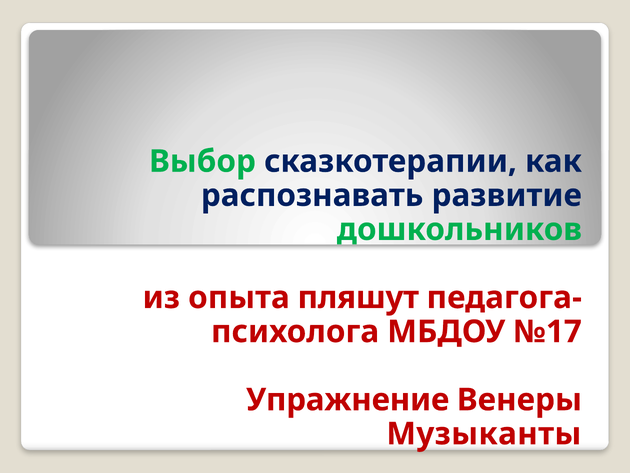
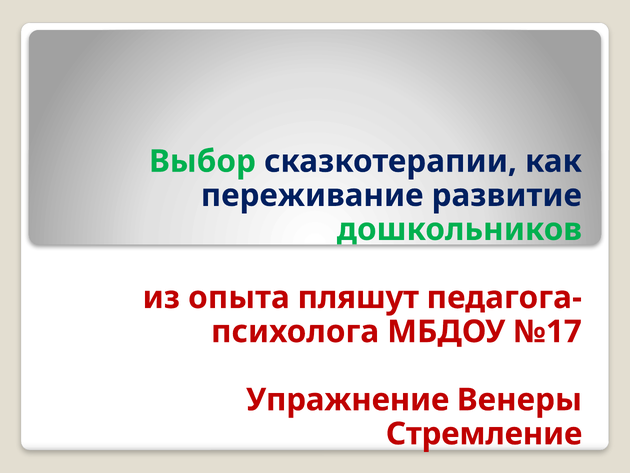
распознавать: распознавать -> переживание (312, 195)
Музыканты: Музыканты -> Стремление (484, 433)
